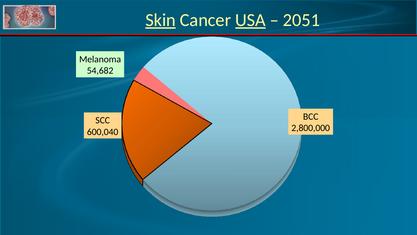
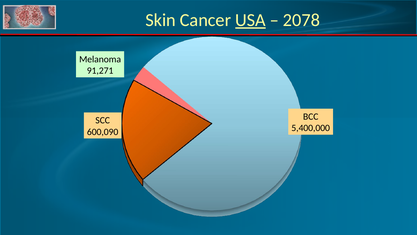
Skin underline: present -> none (161, 20)
2051: 2051 -> 2078 (301, 20)
54,682: 54,682 -> 91,271 (100, 71)
2,800,000: 2,800,000 -> 5,400,000 (311, 128)
600,040: 600,040 -> 600,090 (103, 132)
